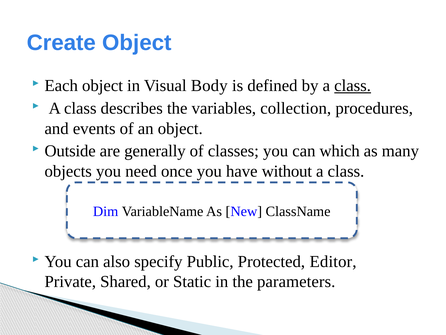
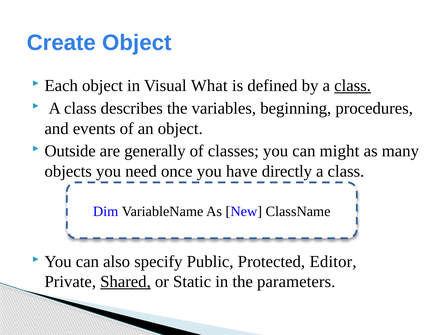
Body: Body -> What (209, 86)
collection: collection -> beginning (296, 108)
which: which -> might (339, 151)
without: without -> directly (287, 171)
Shared underline: none -> present (125, 281)
